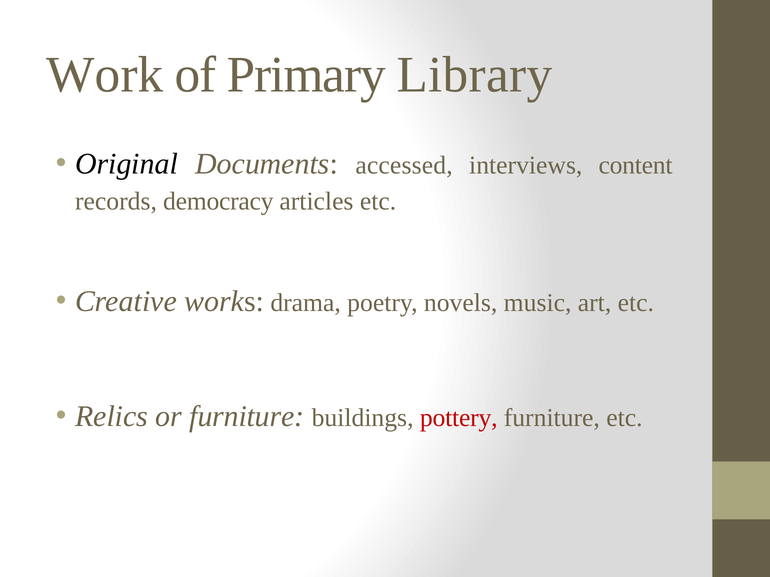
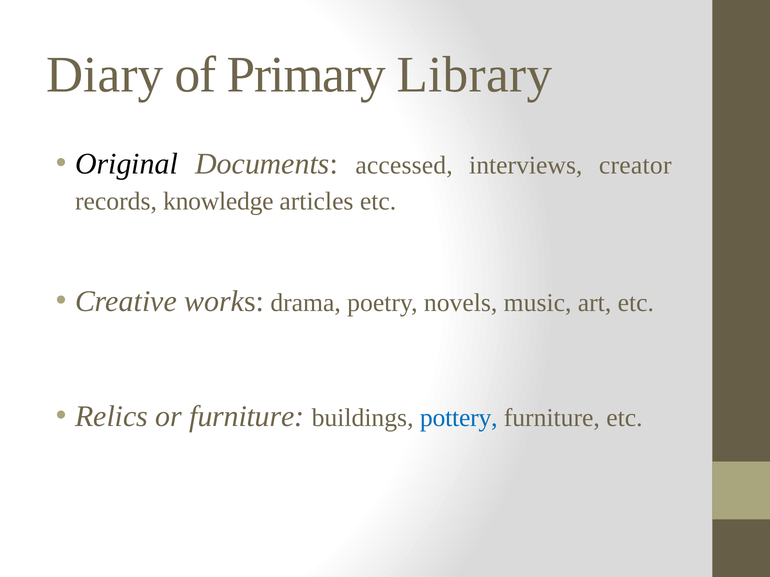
Work: Work -> Diary (105, 75)
content: content -> creator (635, 165)
democracy: democracy -> knowledge (218, 202)
pottery colour: red -> blue (459, 418)
